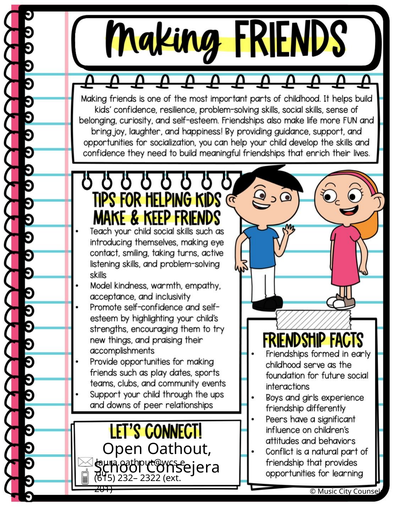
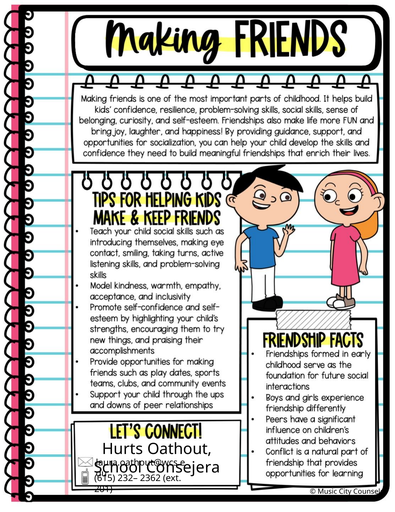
Open: Open -> Hurts (123, 448)
2322: 2322 -> 2362 (150, 477)
